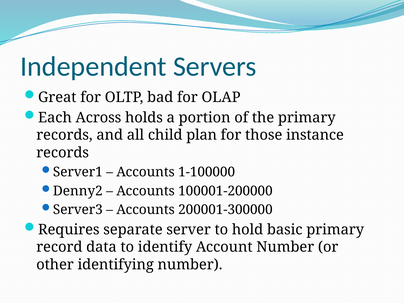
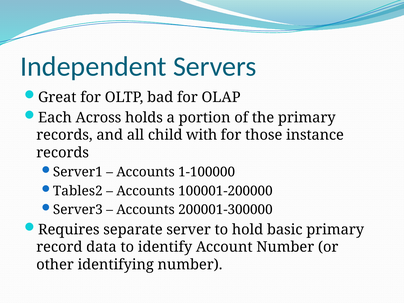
plan: plan -> with (202, 135)
Denny2: Denny2 -> Tables2 (78, 191)
